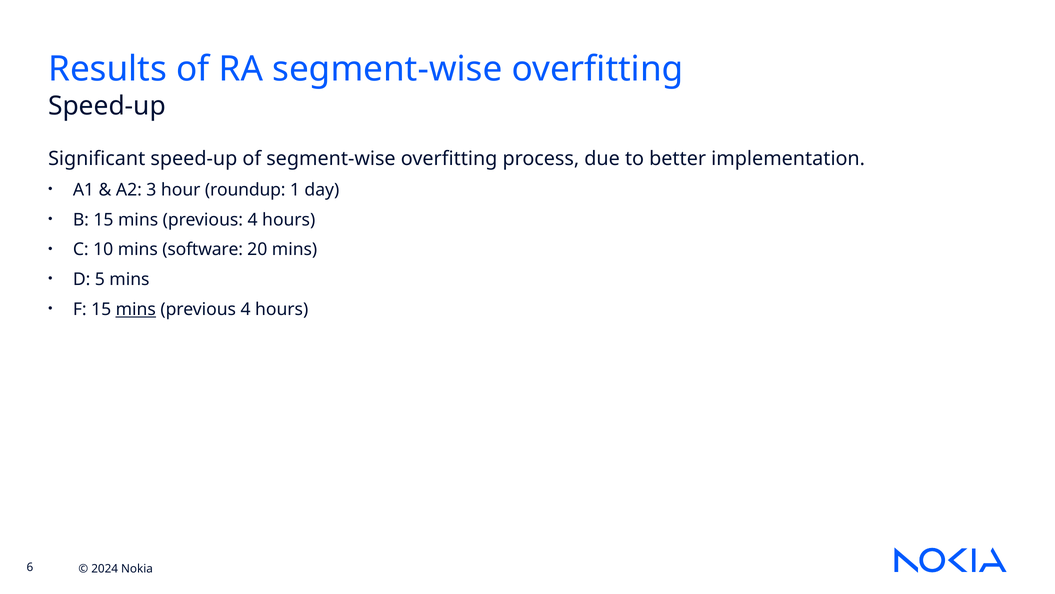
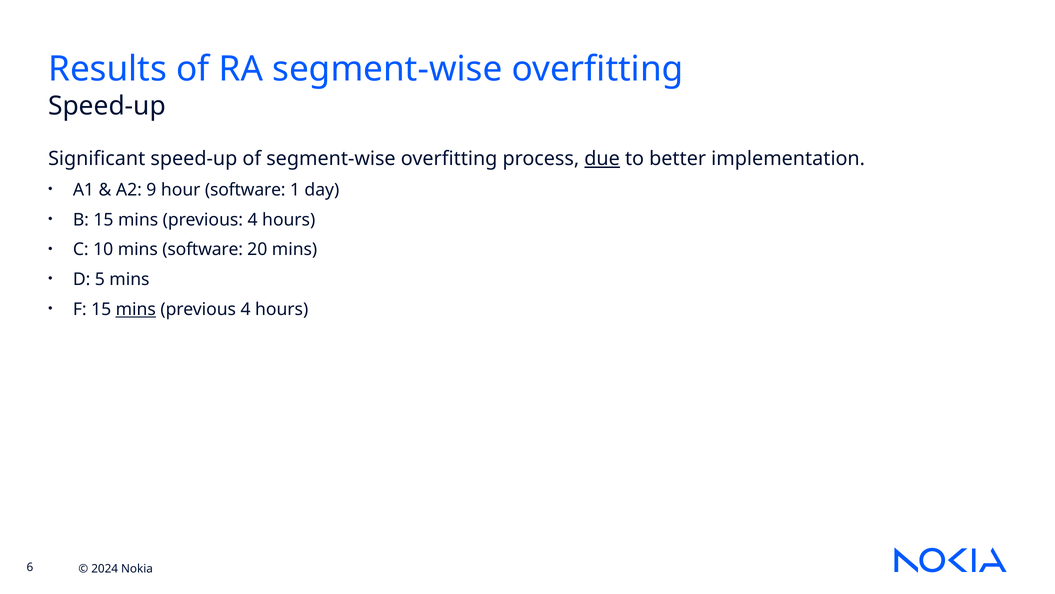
due underline: none -> present (602, 159)
3: 3 -> 9 (151, 190)
hour roundup: roundup -> software (245, 190)
